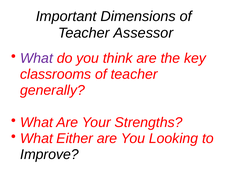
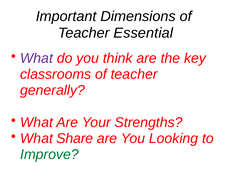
Assessor: Assessor -> Essential (143, 33)
Either: Either -> Share (75, 138)
Improve colour: black -> green (49, 154)
